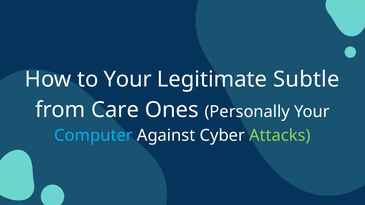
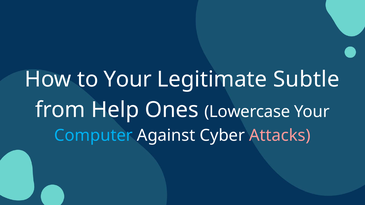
Care: Care -> Help (115, 110)
Personally: Personally -> Lowercase (247, 112)
Attacks colour: light green -> pink (280, 136)
